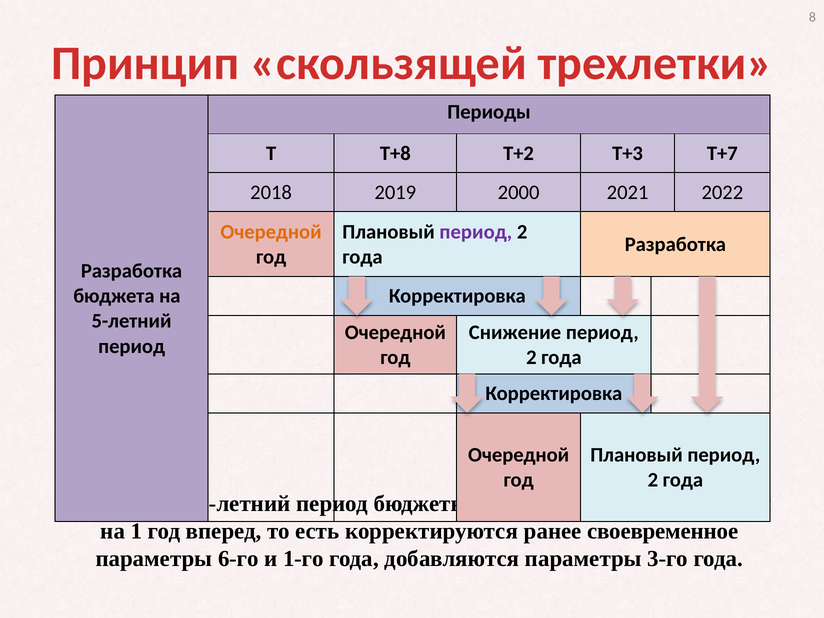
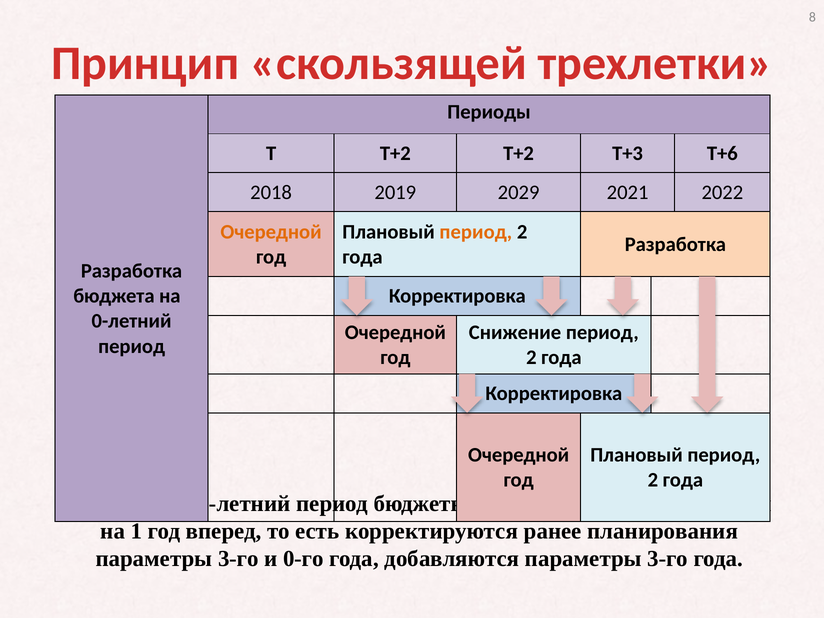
Т Т+8: Т+8 -> Т+2 (395, 153)
Т+7: Т+7 -> Т+6 (722, 153)
2000: 2000 -> 2029 (519, 192)
период colour: purple -> orange (476, 232)
5-летний: 5-летний -> 0-летний (132, 321)
ранее своевременное: своевременное -> планирования (663, 531)
6-го: 6-го -> 3-го (238, 559)
1-го: 1-го -> 0-го (303, 559)
